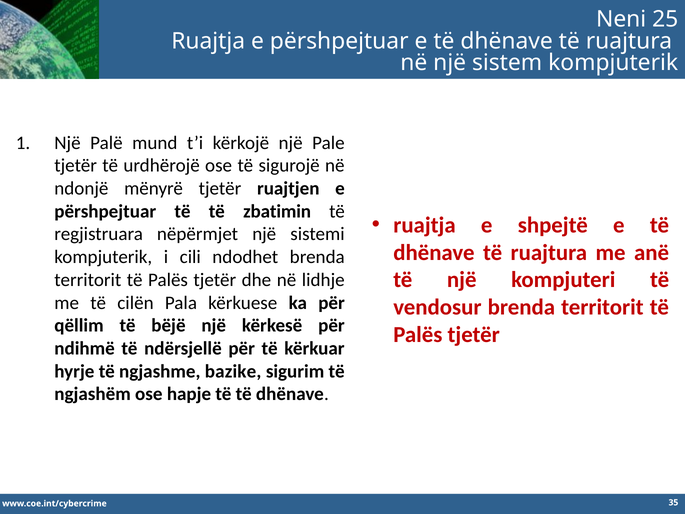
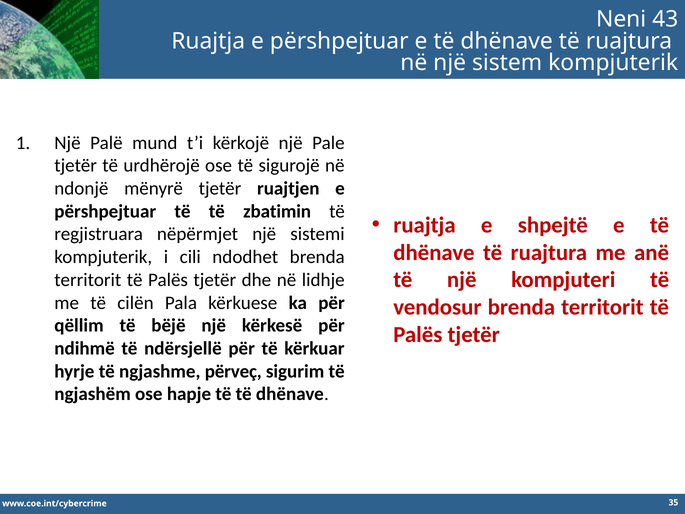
25: 25 -> 43 (665, 19)
bazike: bazike -> përveç (233, 371)
